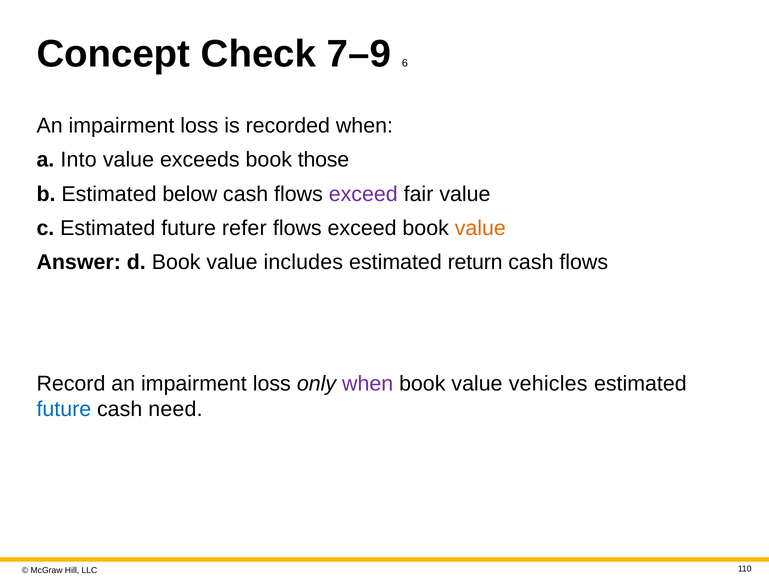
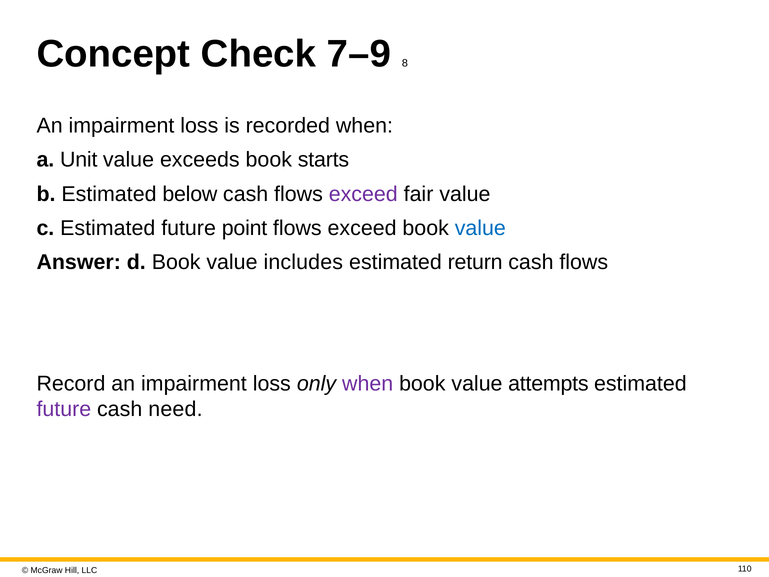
6: 6 -> 8 (405, 63)
Into: Into -> Unit (79, 160)
those: those -> starts (323, 160)
refer: refer -> point (245, 228)
value colour: orange -> blue (480, 228)
vehicles: vehicles -> attempts (548, 383)
future colour: blue -> purple (64, 409)
